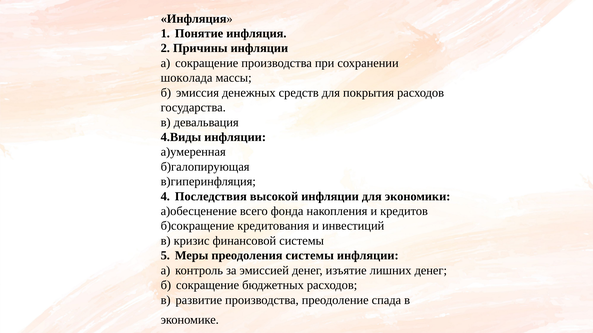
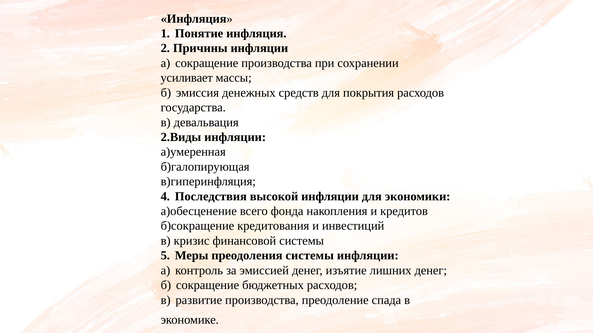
шоколада: шоколада -> усиливает (187, 78)
4.Виды: 4.Виды -> 2.Виды (181, 137)
